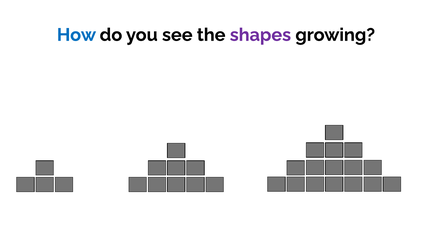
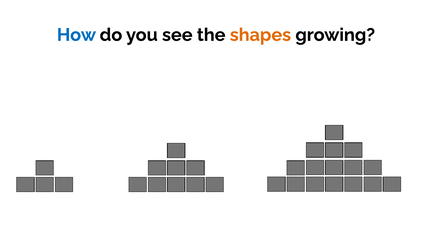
shapes colour: purple -> orange (260, 35)
